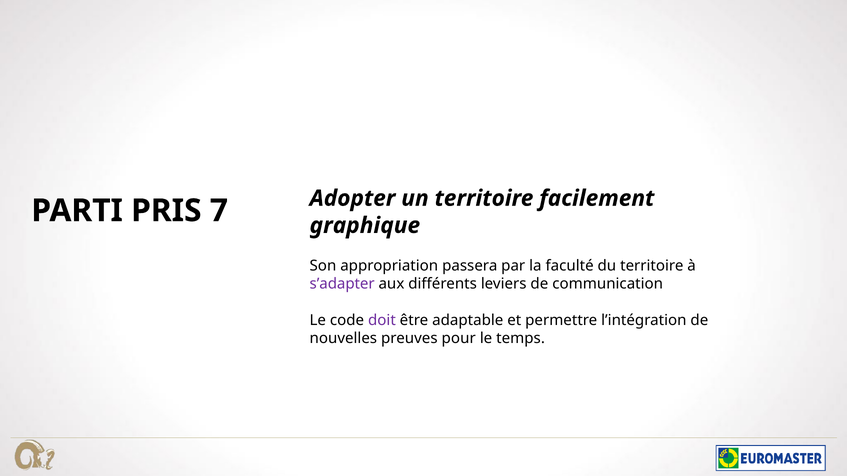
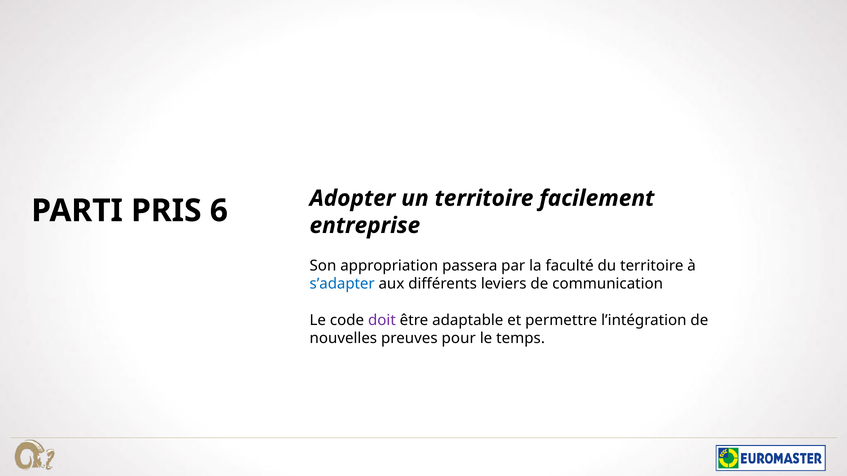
7: 7 -> 6 (219, 211)
graphique: graphique -> entreprise (365, 226)
s’adapter colour: purple -> blue (342, 284)
